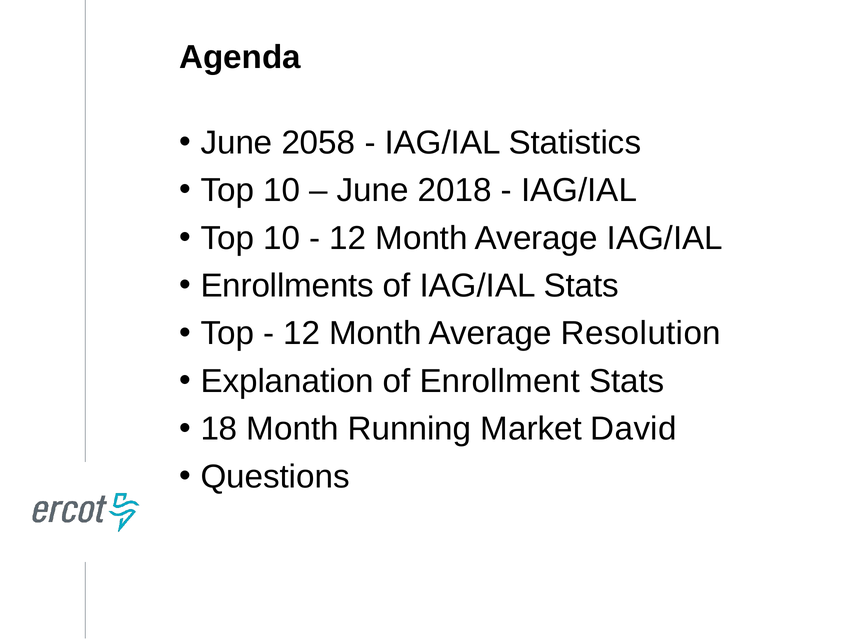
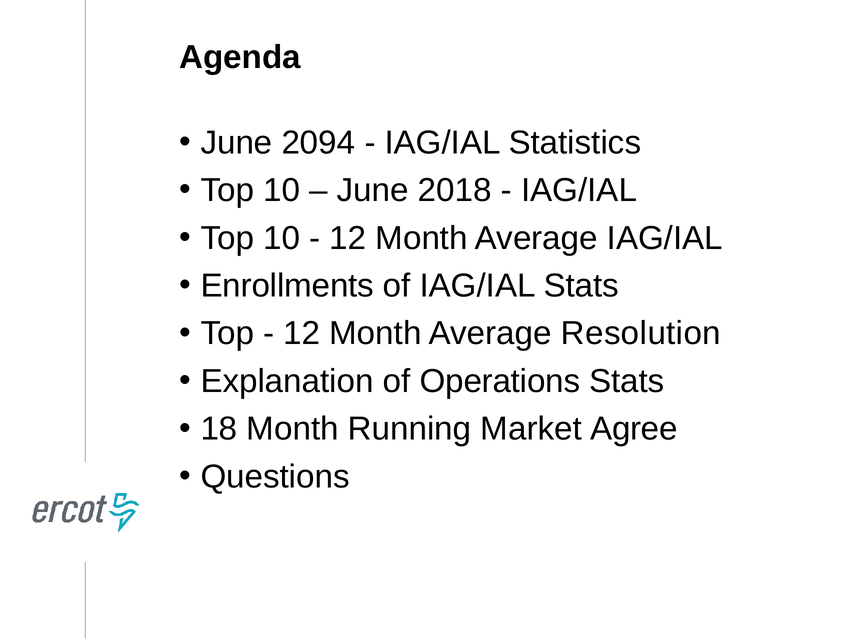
2058: 2058 -> 2094 (318, 143)
Enrollment: Enrollment -> Operations (500, 381)
David: David -> Agree (634, 429)
